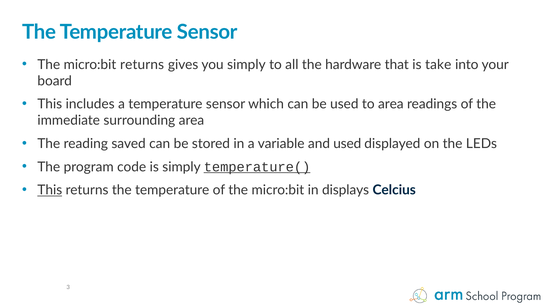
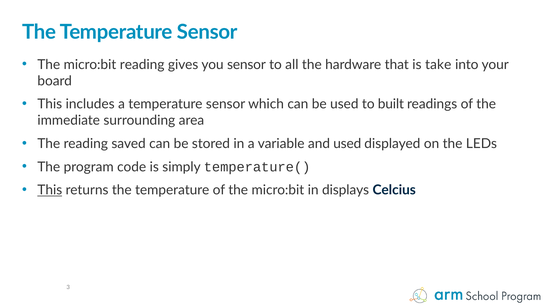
micro:bit returns: returns -> reading (142, 65)
you simply: simply -> sensor (246, 65)
to area: area -> built (391, 104)
temperature( underline: present -> none (257, 167)
